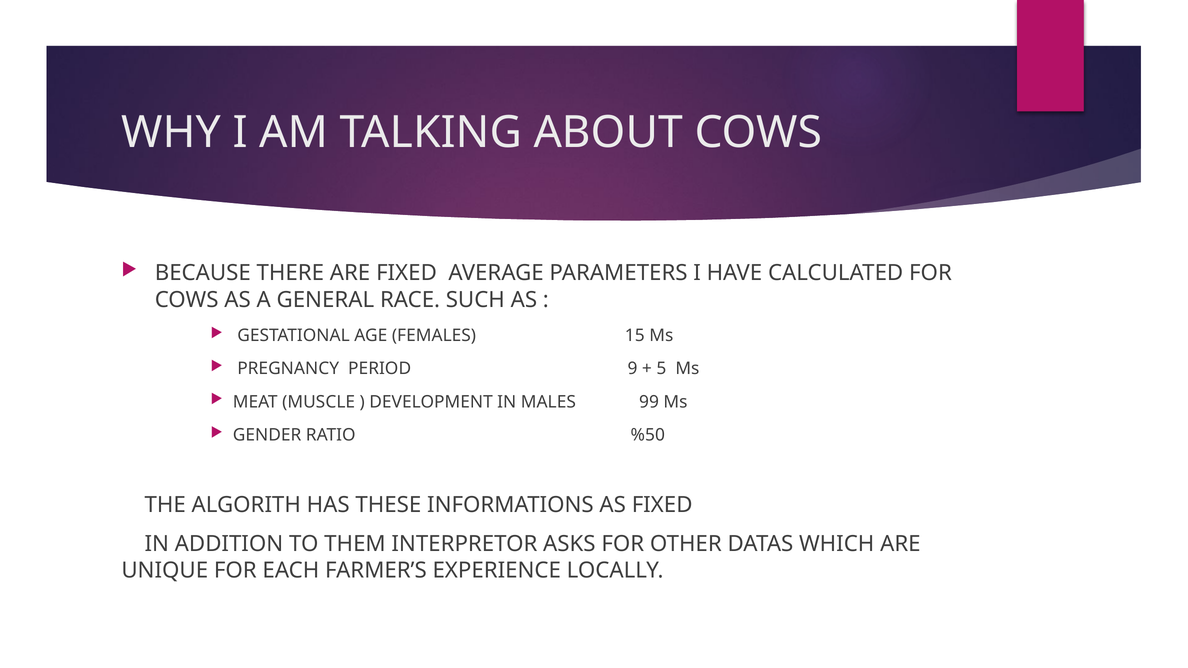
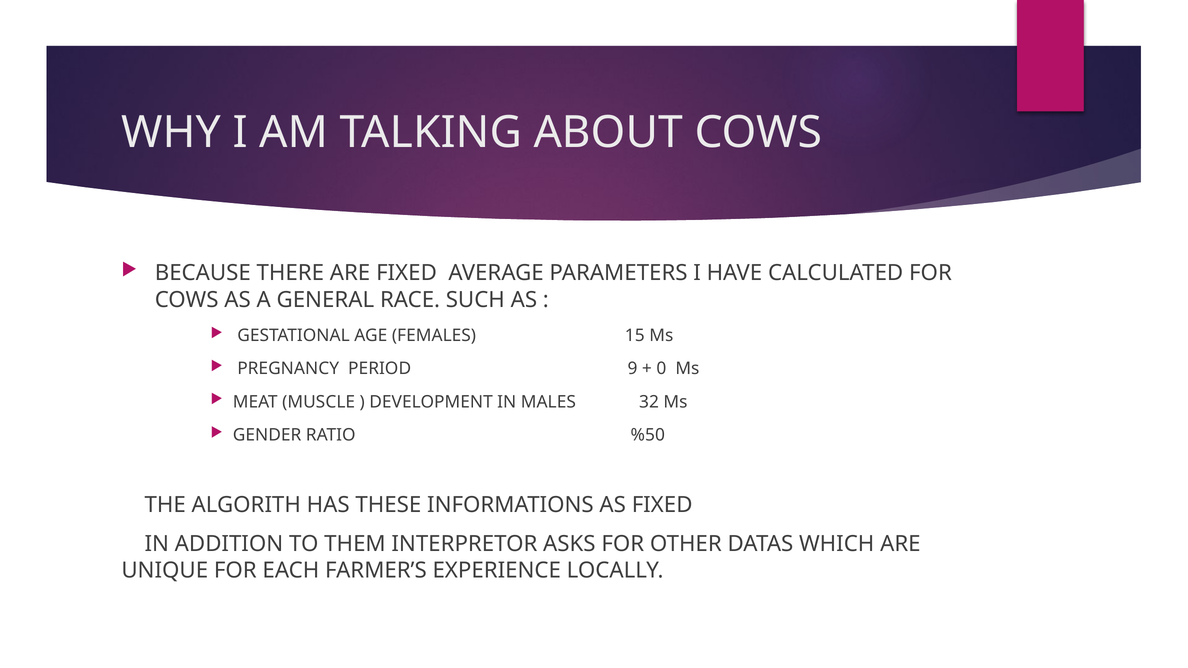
5: 5 -> 0 (661, 369)
99: 99 -> 32 (649, 402)
